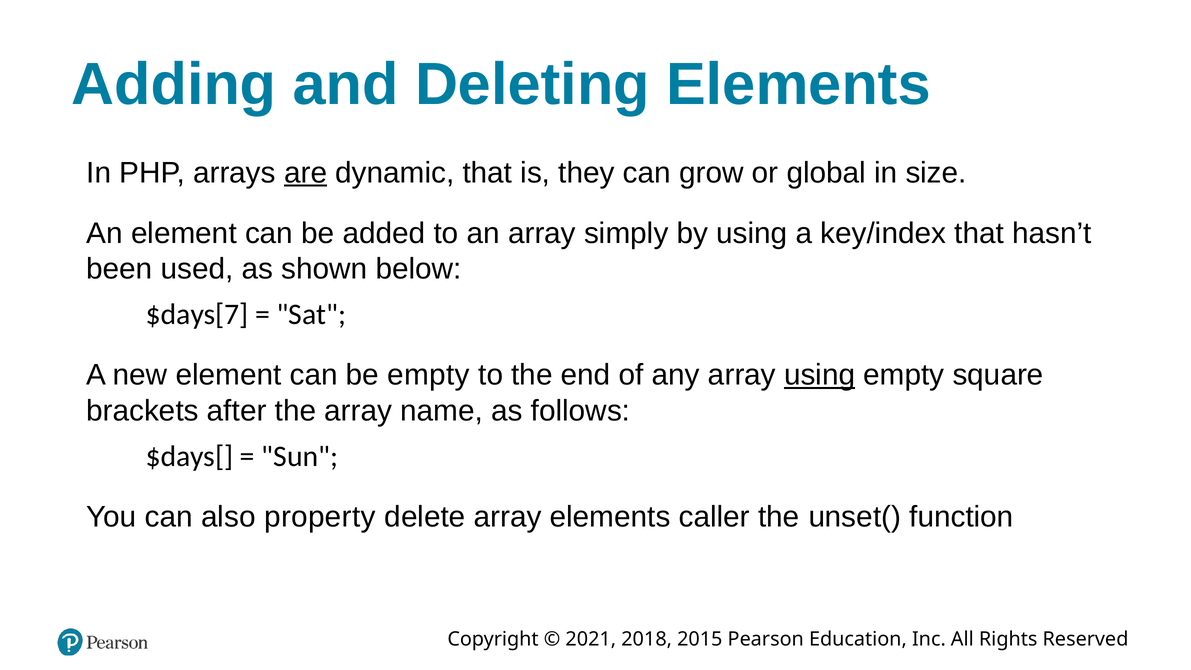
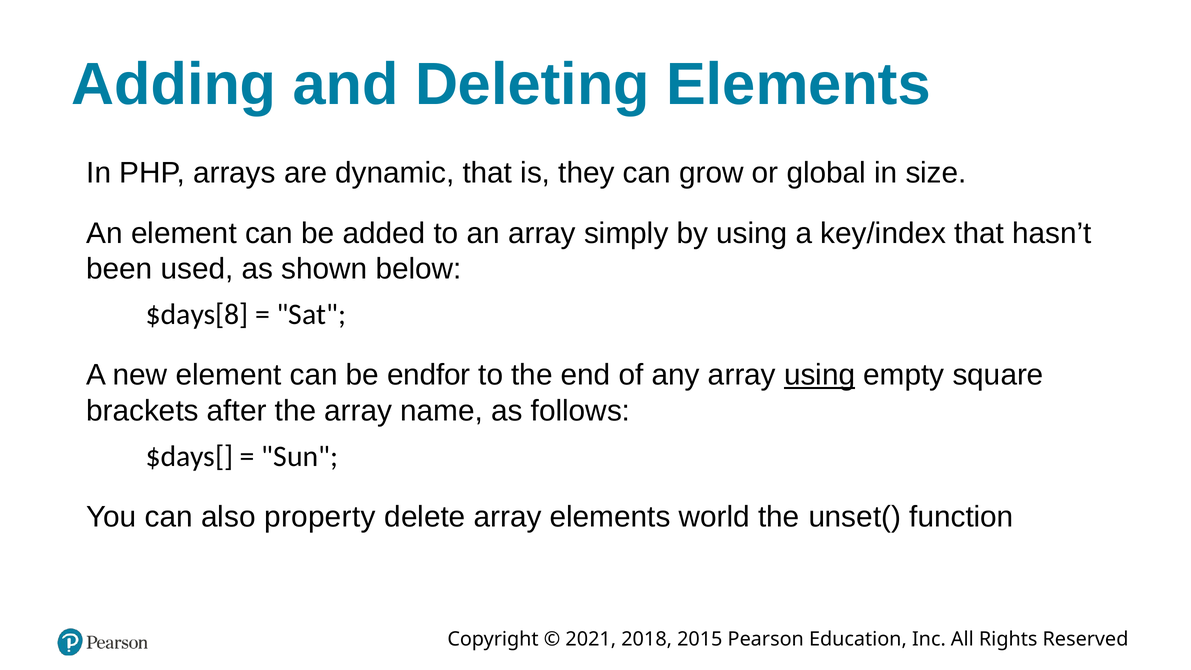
are underline: present -> none (306, 173)
$days[7: $days[7 -> $days[8 (197, 315)
be empty: empty -> endfor (429, 375)
caller: caller -> world (714, 517)
